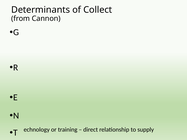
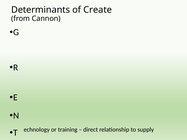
Collect: Collect -> Create (98, 10)
